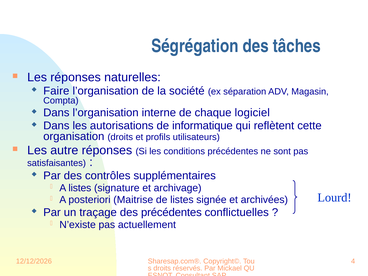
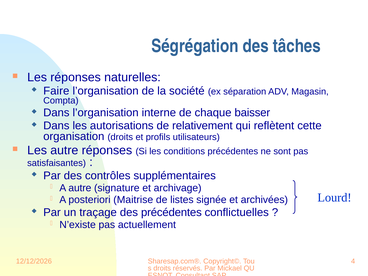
logiciel: logiciel -> baisser (252, 113)
informatique: informatique -> relativement (202, 126)
A listes: listes -> autre (80, 188)
